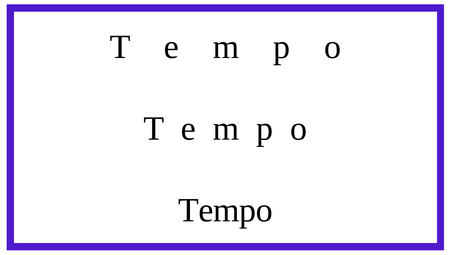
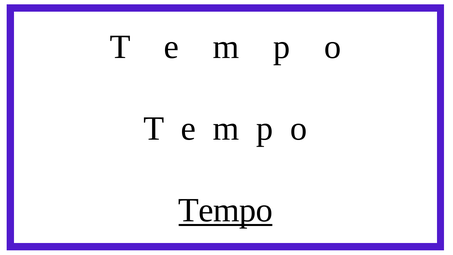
Tempo underline: none -> present (226, 210)
